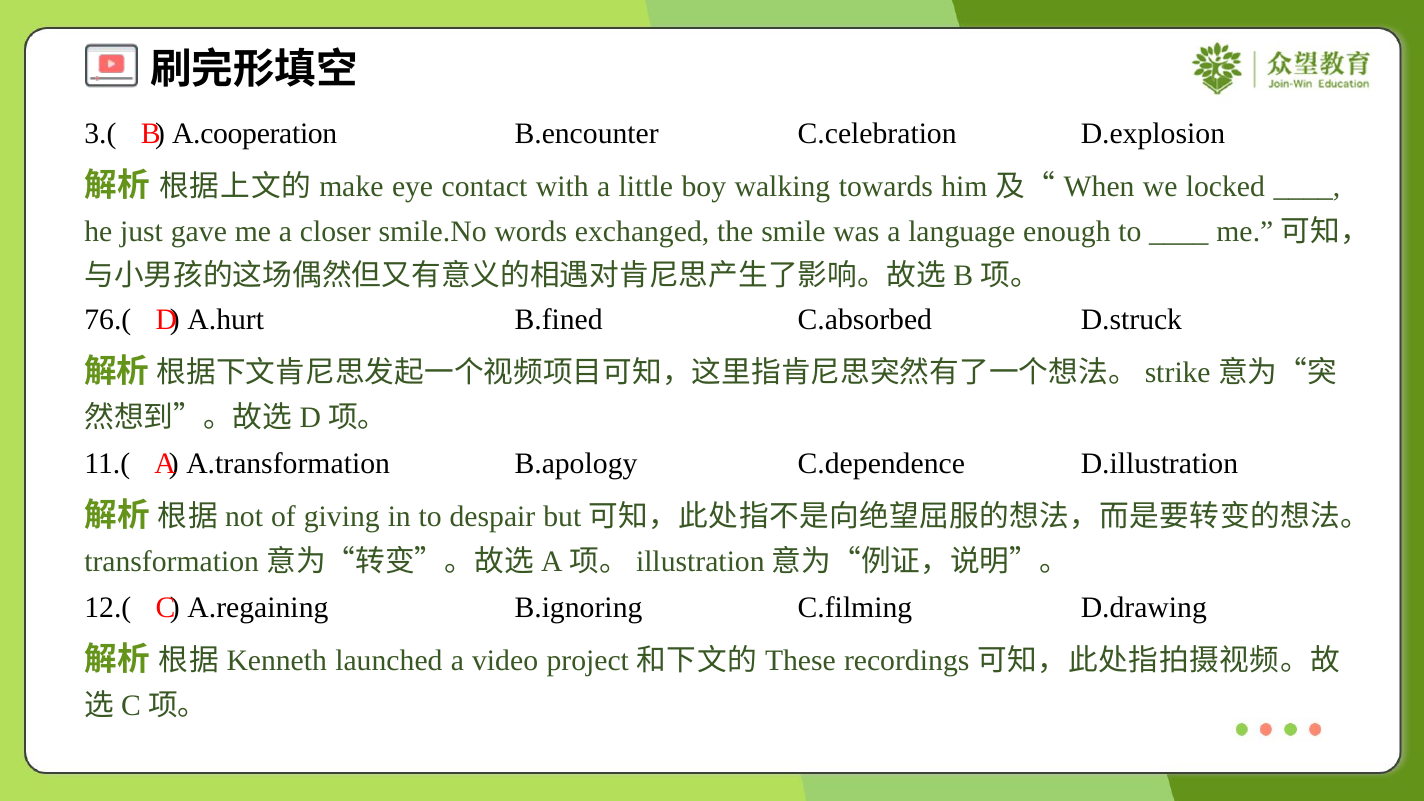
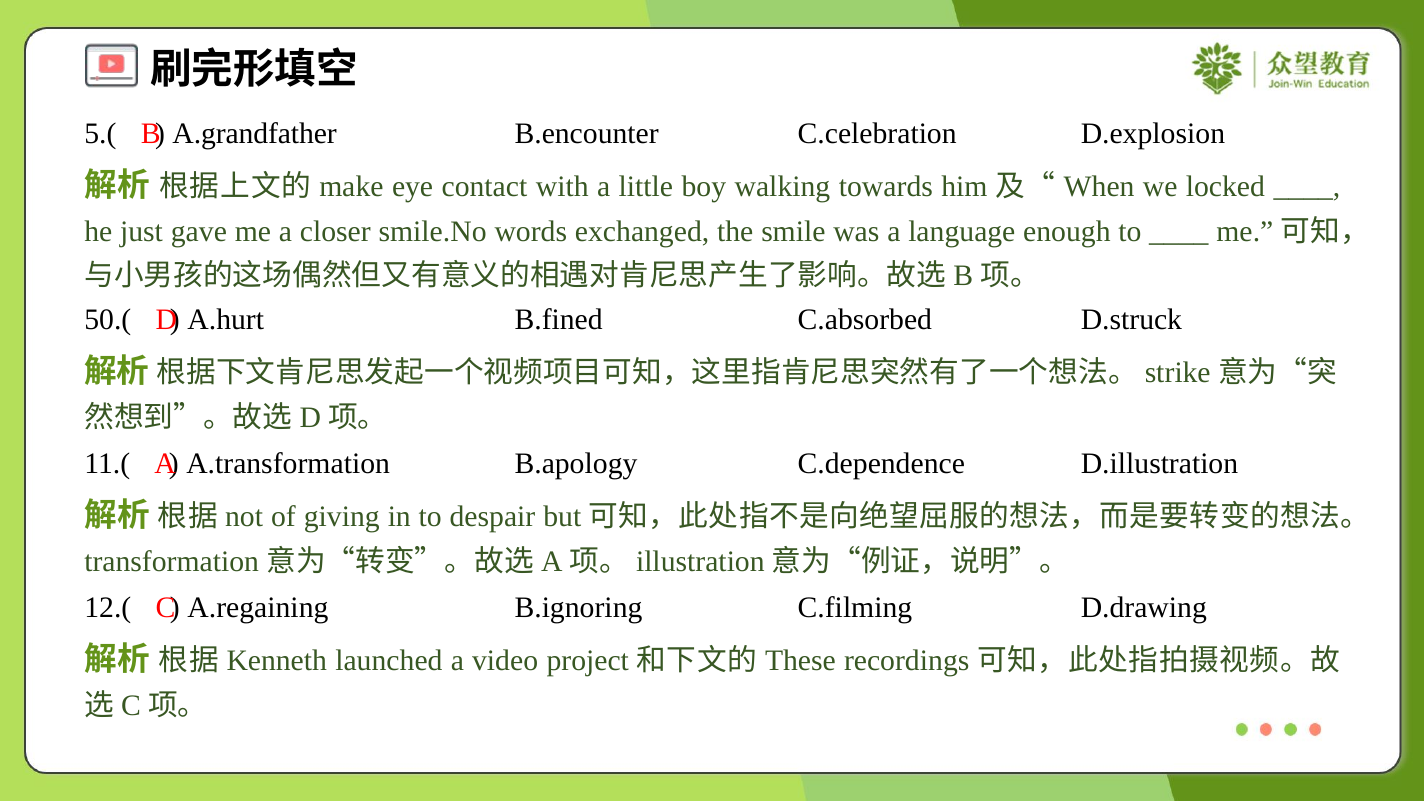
3.(: 3.( -> 5.( (100, 133)
A.cooperation: A.cooperation -> A.grandfather (255, 133)
76.(: 76.( -> 50.( (108, 320)
